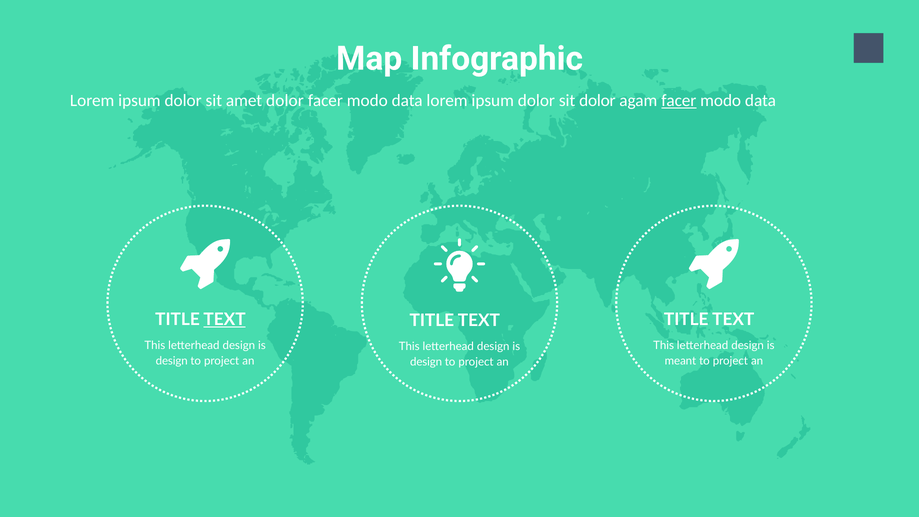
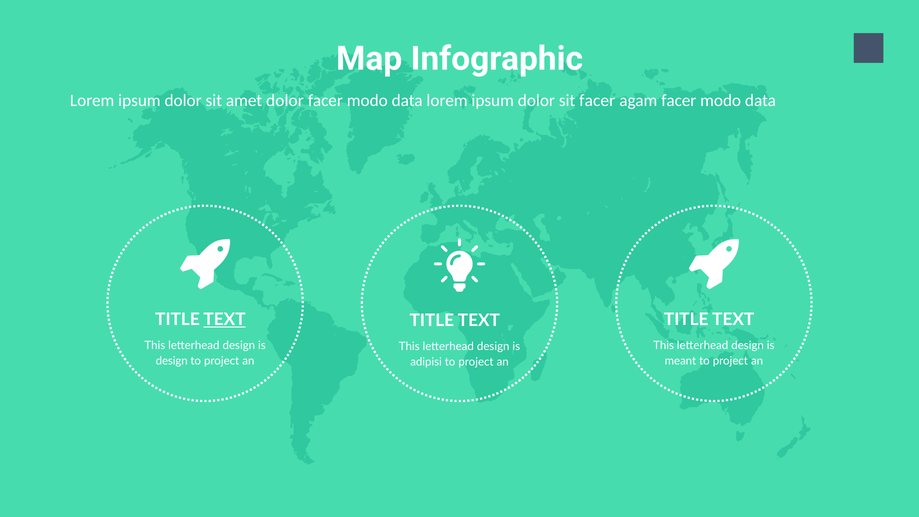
sit dolor: dolor -> facer (597, 100)
facer underline: present -> none (679, 100)
design: design -> adipisi (426, 362)
